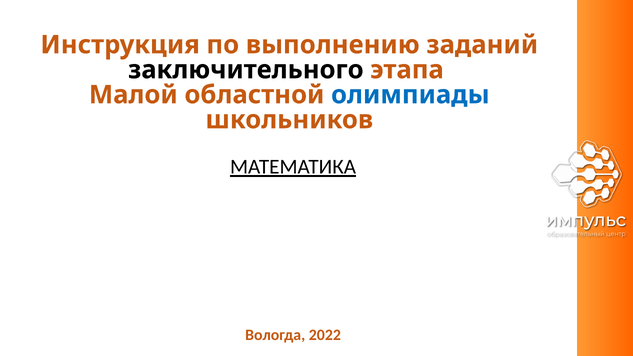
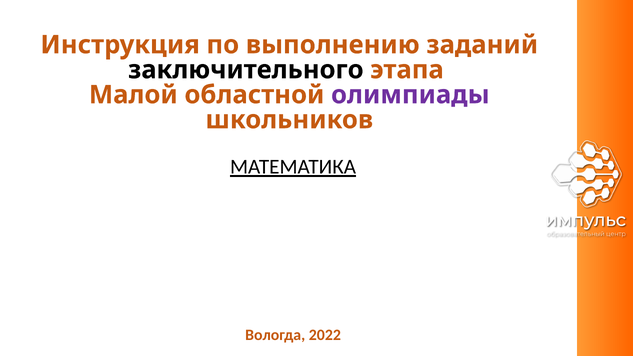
олимпиады colour: blue -> purple (410, 95)
